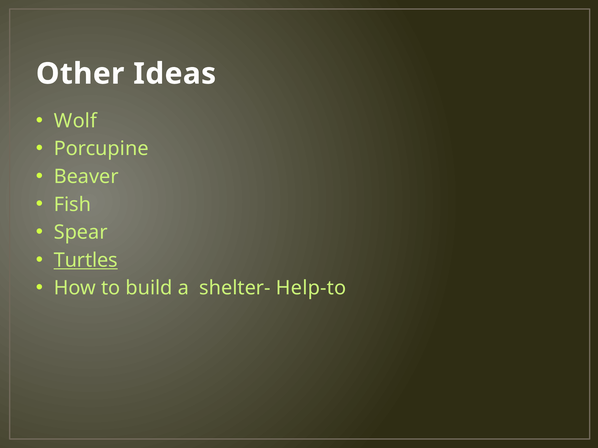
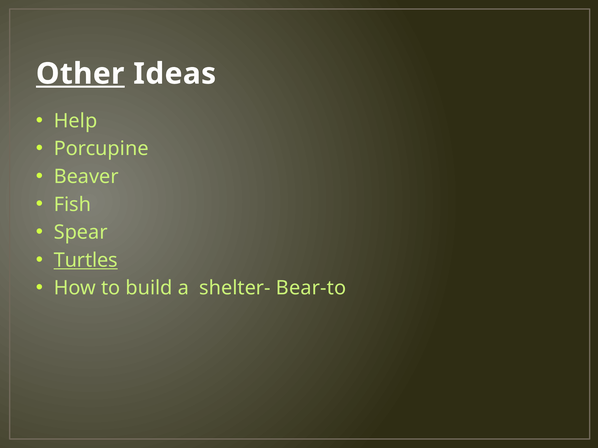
Other underline: none -> present (80, 74)
Wolf: Wolf -> Help (76, 121)
Help-to: Help-to -> Bear-to (311, 288)
